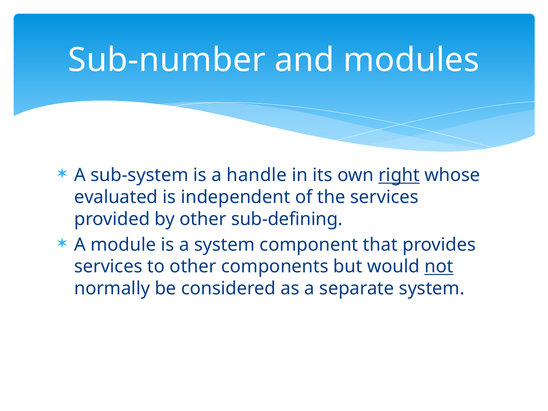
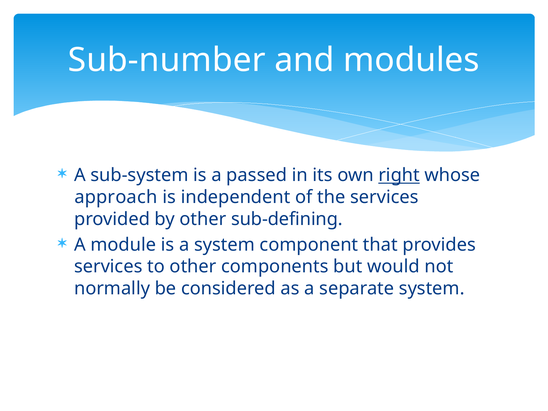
handle: handle -> passed (257, 175)
evaluated: evaluated -> approach (116, 197)
not underline: present -> none (439, 267)
